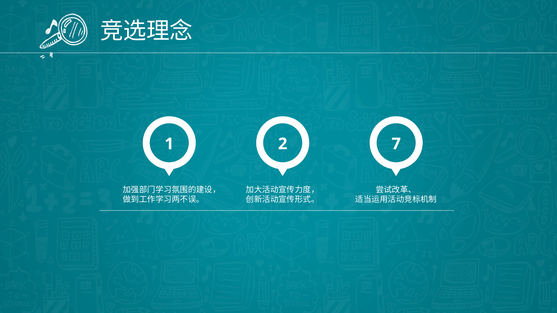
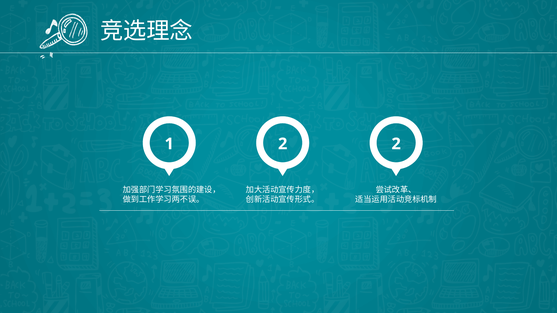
2 7: 7 -> 2 (396, 144)
